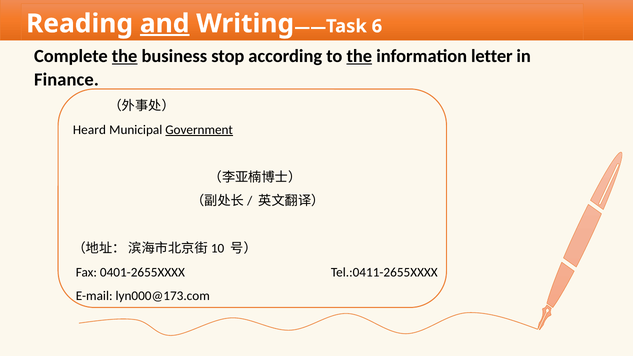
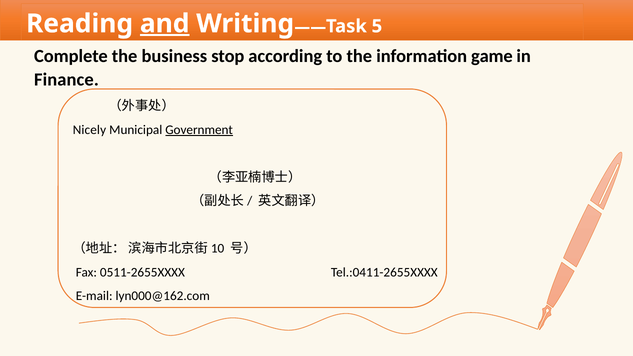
6: 6 -> 5 (377, 26)
the underline: present -> none (125, 56)
the underline: present -> none (359, 56)
letter: letter -> game (492, 56)
Heard: Heard -> Nicely (89, 130)
0401-2655XXXX: 0401-2655XXXX -> 0511-2655XXXX (142, 272)
lyn000@173.com: lyn000@173.com -> lyn000@162.com (163, 296)
